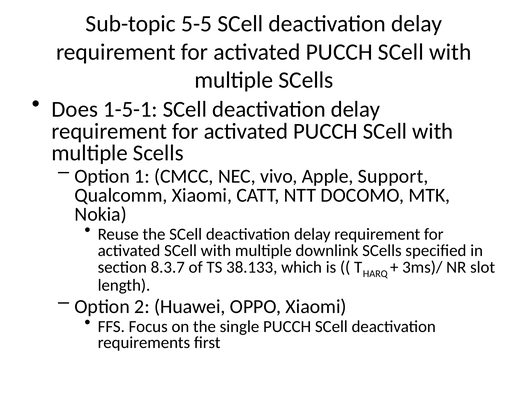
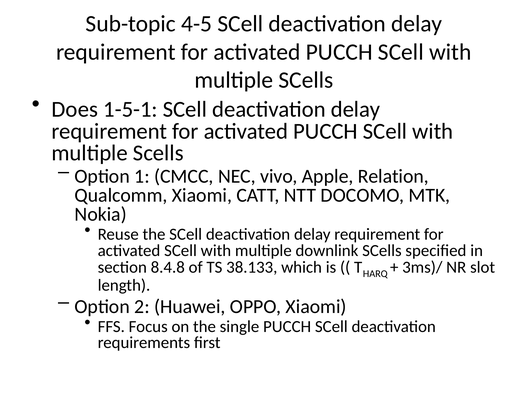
5-5: 5-5 -> 4-5 (197, 24)
Support: Support -> Relation (393, 176)
8.3.7: 8.3.7 -> 8.4.8 (168, 267)
